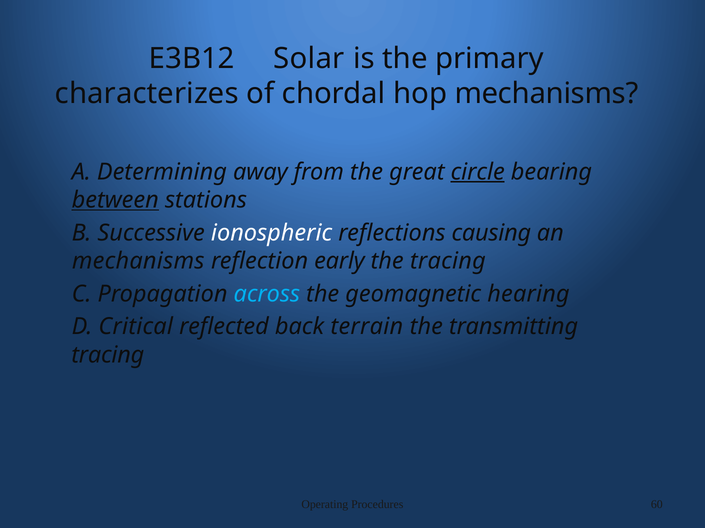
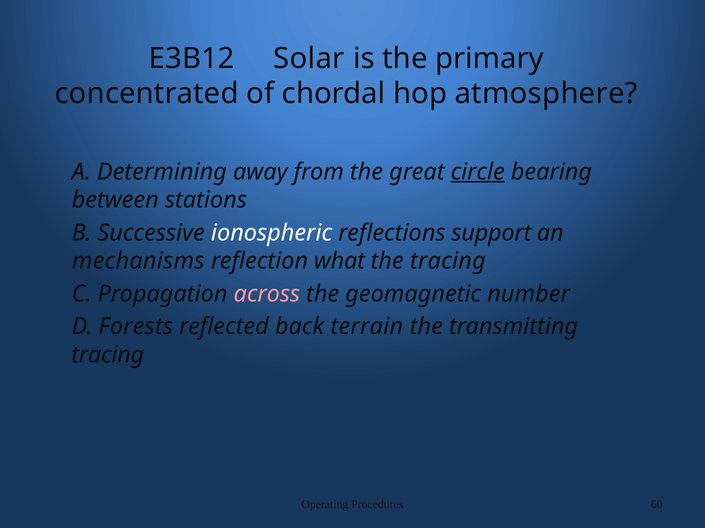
characterizes: characterizes -> concentrated (147, 94)
hop mechanisms: mechanisms -> atmosphere (546, 94)
between underline: present -> none (115, 200)
causing: causing -> support (491, 233)
early: early -> what (339, 261)
across colour: light blue -> pink (267, 294)
hearing: hearing -> number (529, 294)
Critical: Critical -> Forests (136, 327)
